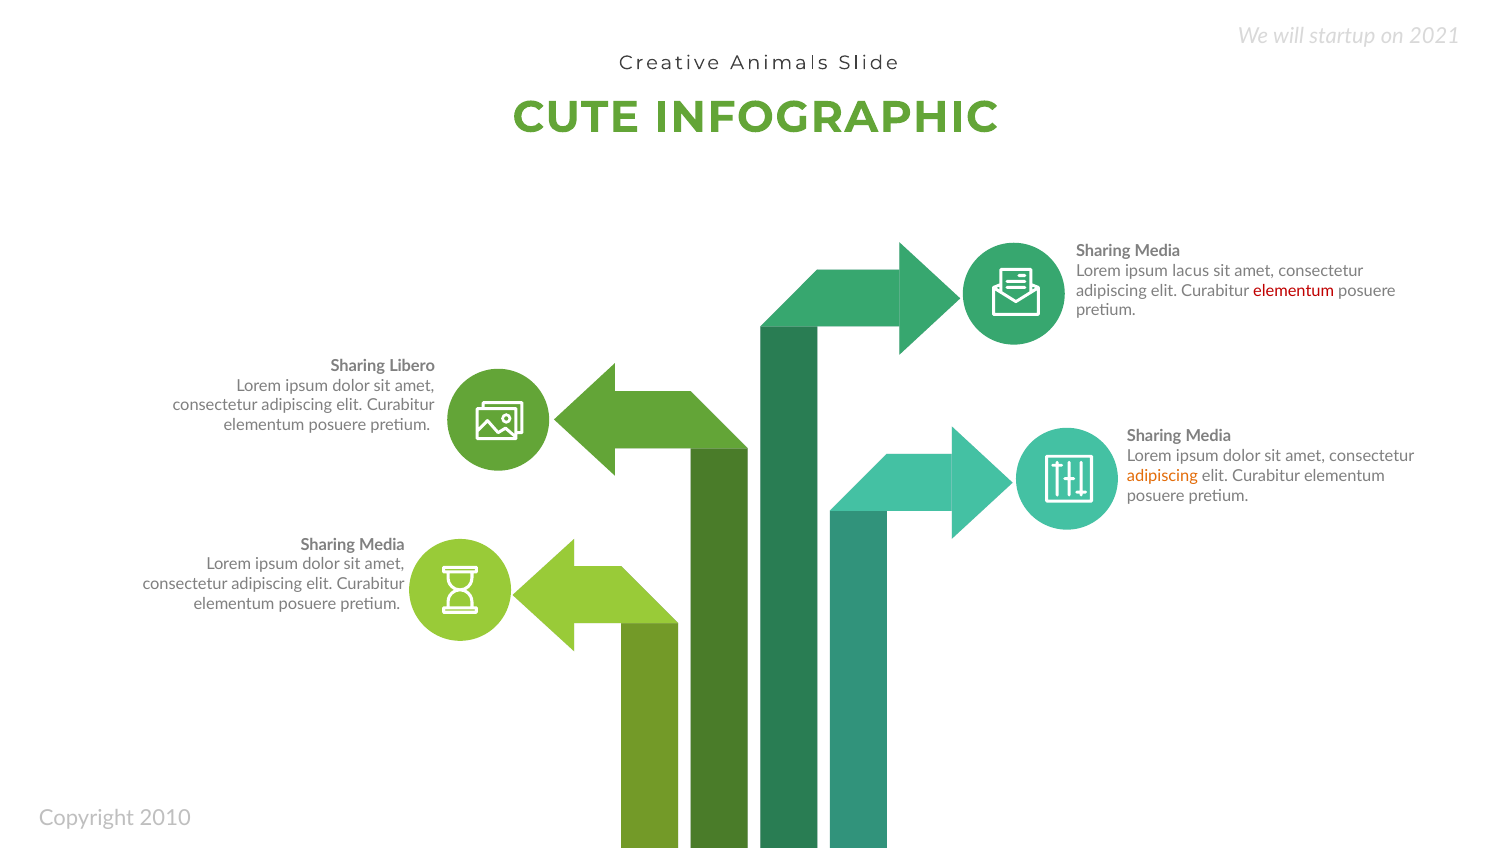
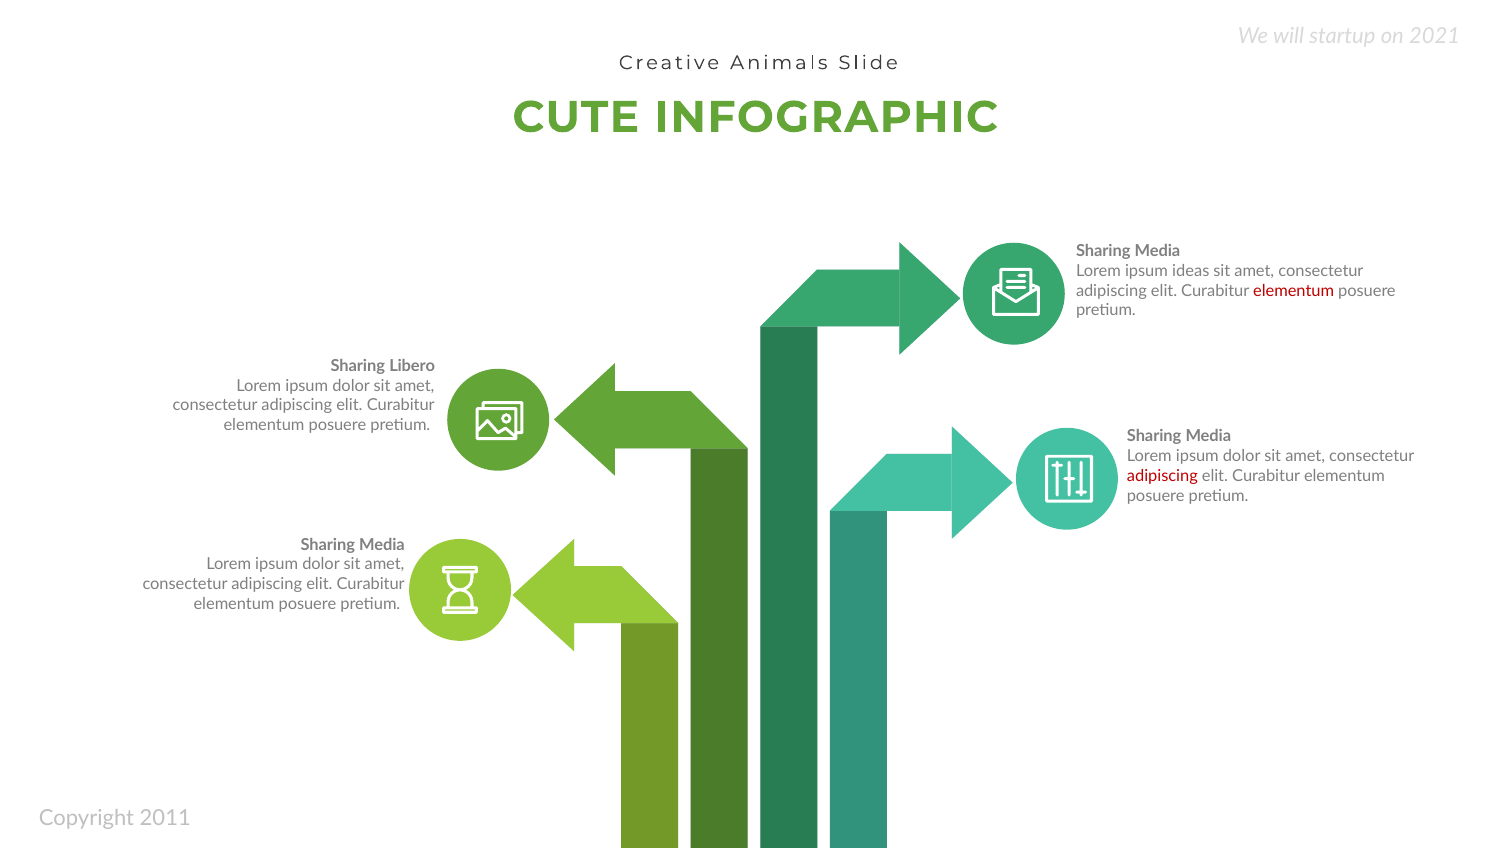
lacus: lacus -> ideas (1191, 271)
adipiscing colour: orange -> red (1162, 476)
2010: 2010 -> 2011 (165, 818)
